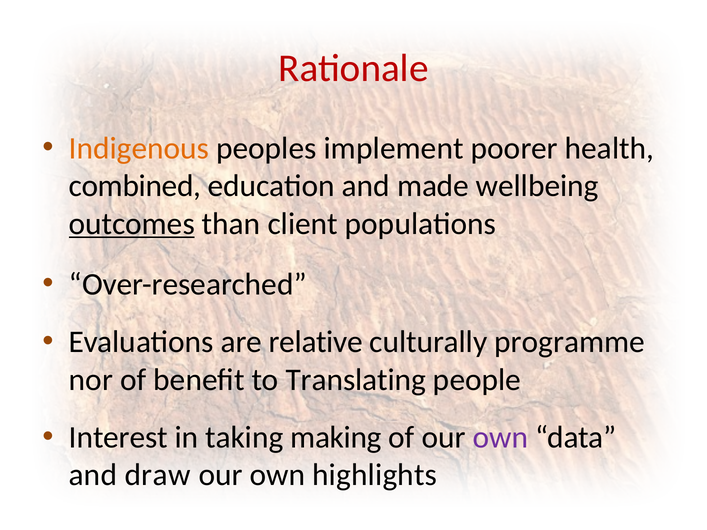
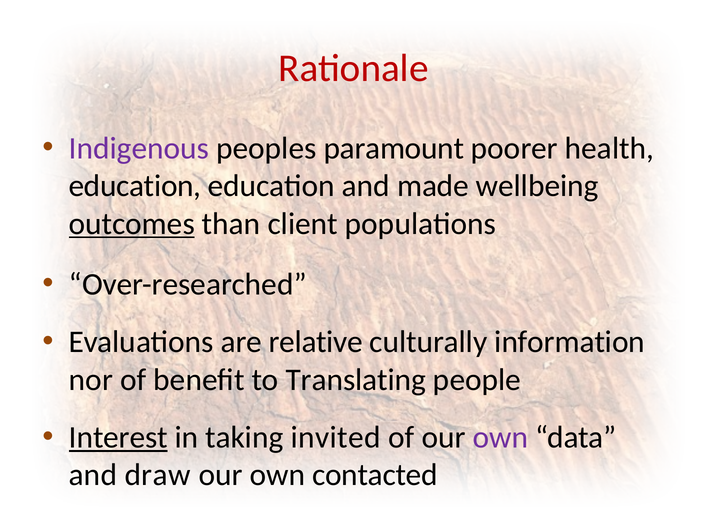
Indigenous colour: orange -> purple (139, 148)
implement: implement -> paramount (394, 148)
combined: combined -> education (135, 186)
programme: programme -> information (570, 342)
Interest underline: none -> present (118, 438)
making: making -> invited (336, 438)
highlights: highlights -> contacted (375, 475)
